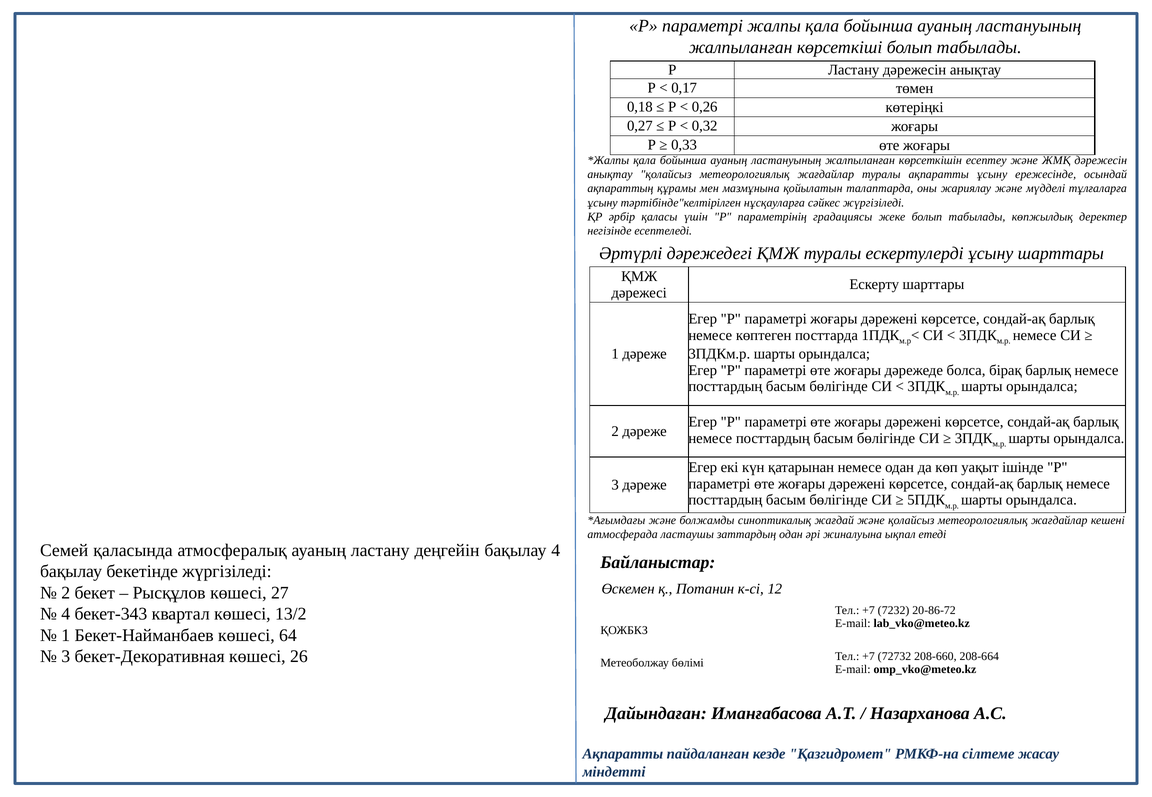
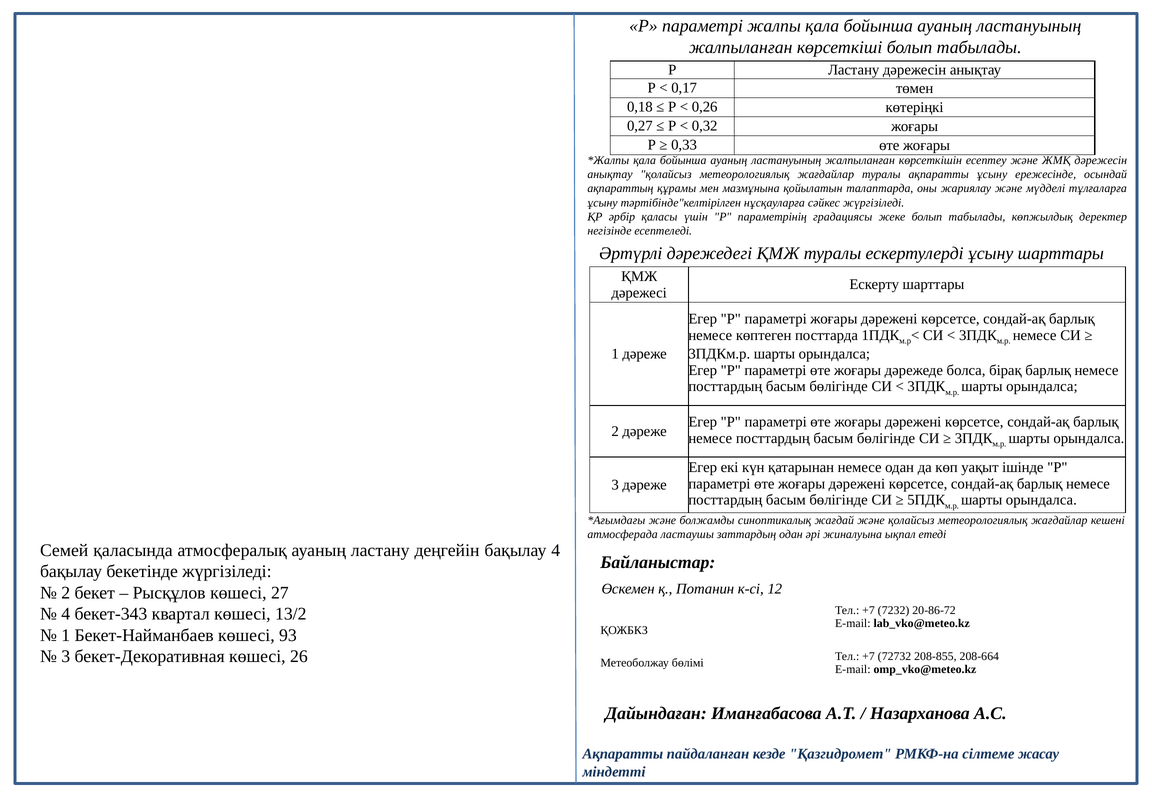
64: 64 -> 93 (288, 636)
208-660: 208-660 -> 208-855 (935, 657)
